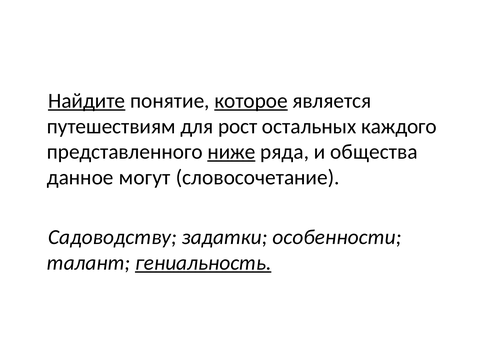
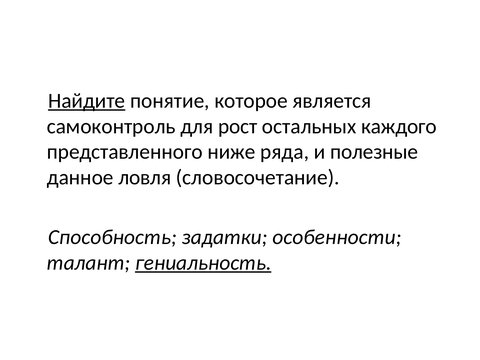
которое underline: present -> none (251, 101)
путешествиям: путешествиям -> самоконтроль (111, 126)
ниже underline: present -> none (231, 152)
общества: общества -> полезные (374, 152)
могут: могут -> ловля (145, 178)
Садоводству: Садоводству -> Способность (113, 237)
